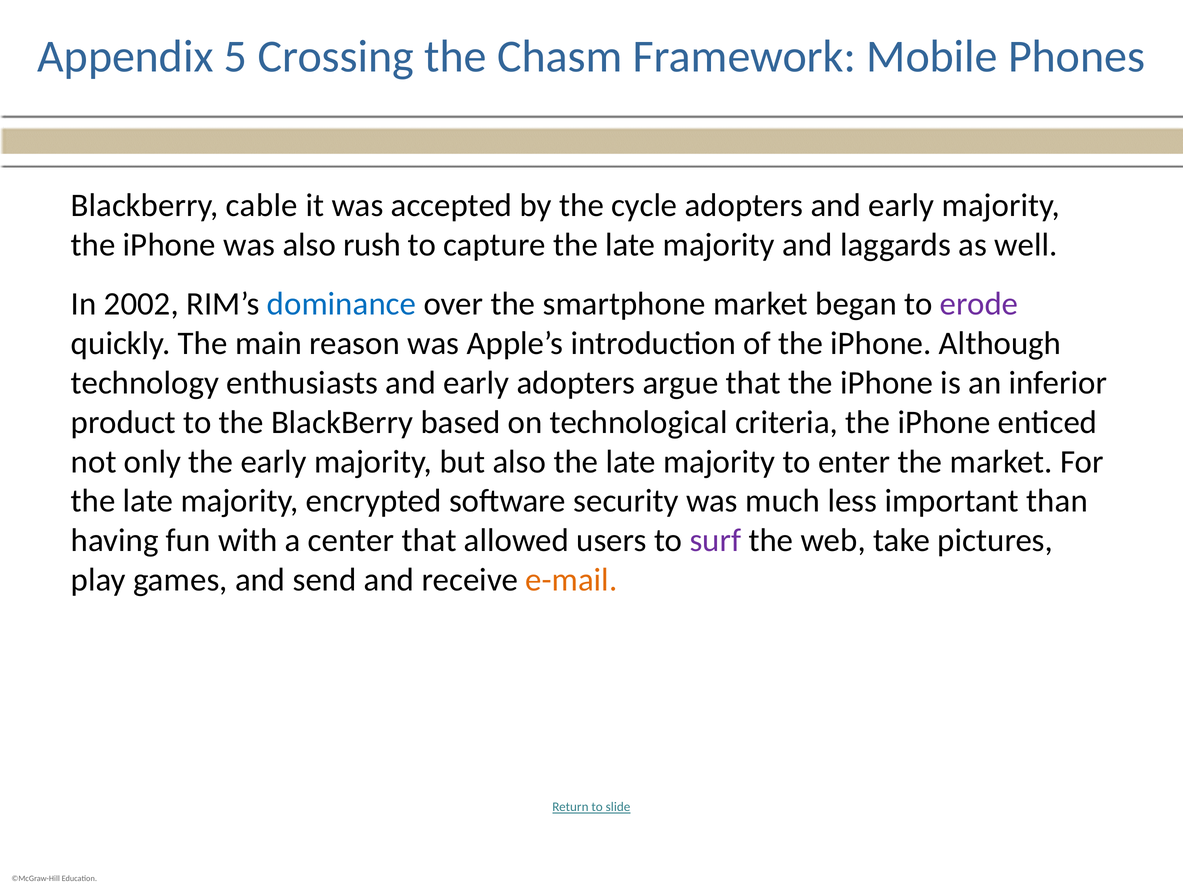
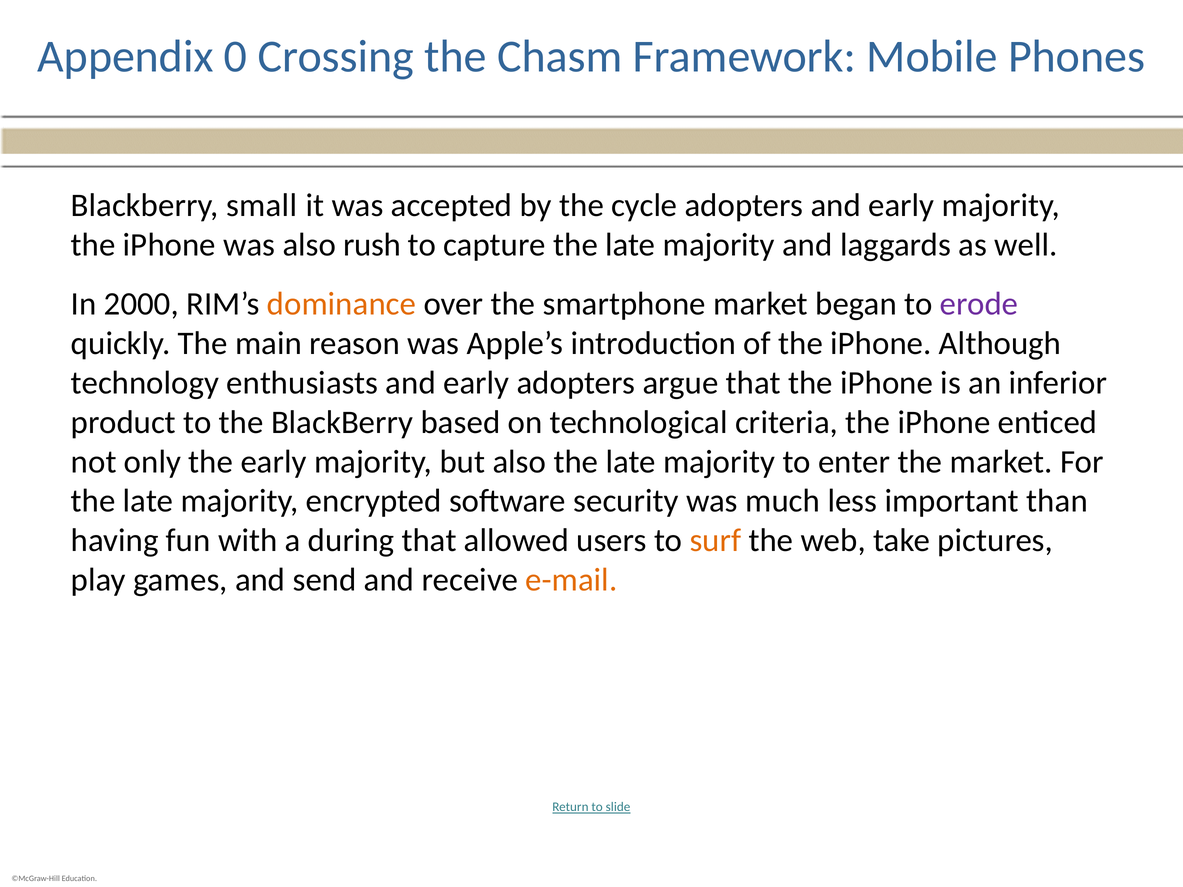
5: 5 -> 0 (236, 56)
cable: cable -> small (262, 205)
2002: 2002 -> 2000 (141, 304)
dominance colour: blue -> orange (342, 304)
center: center -> during (351, 541)
surf colour: purple -> orange (715, 541)
